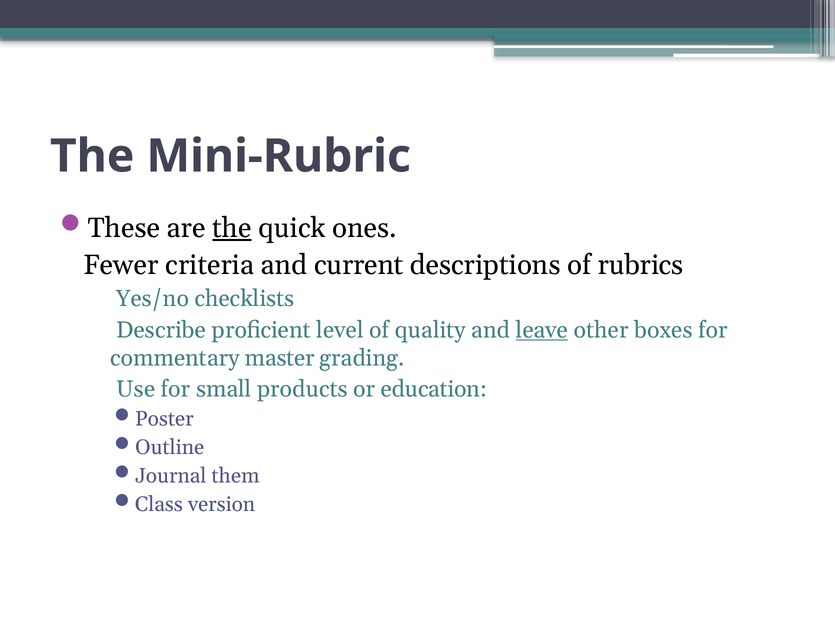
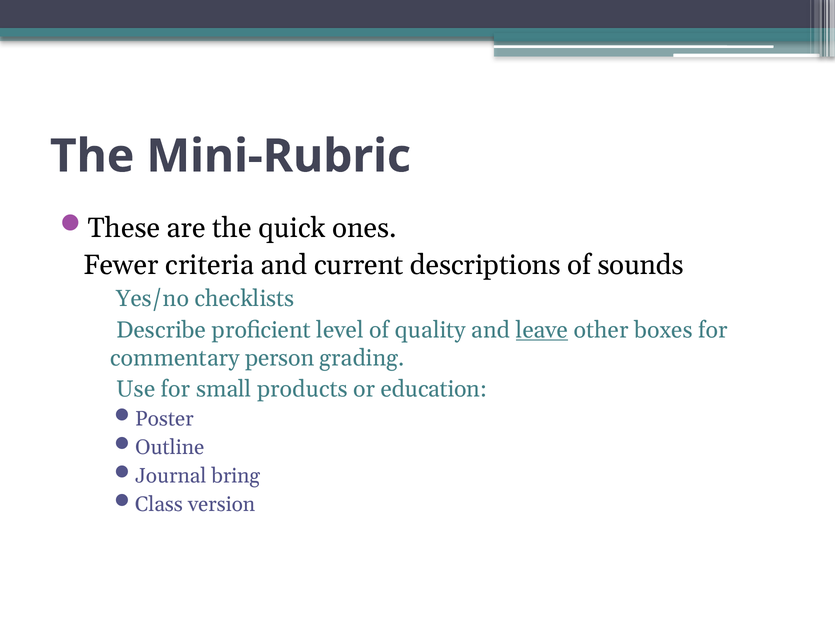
the underline: present -> none (232, 228)
rubrics: rubrics -> sounds (641, 265)
master: master -> person (280, 358)
them: them -> bring (236, 476)
